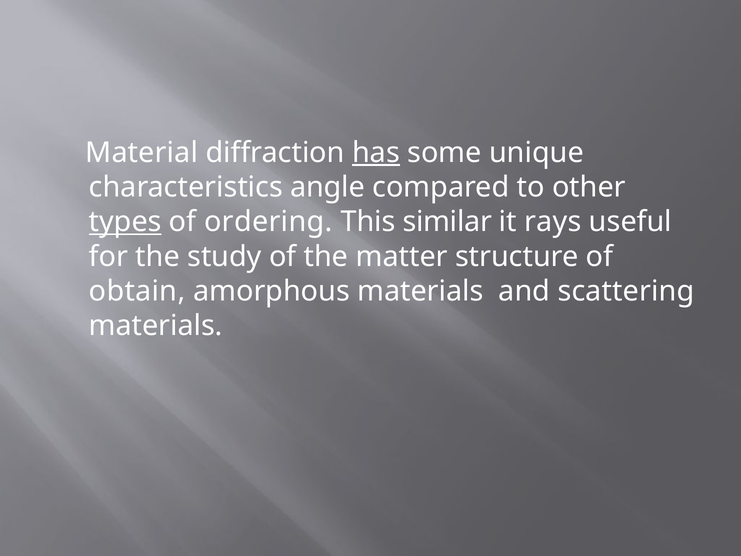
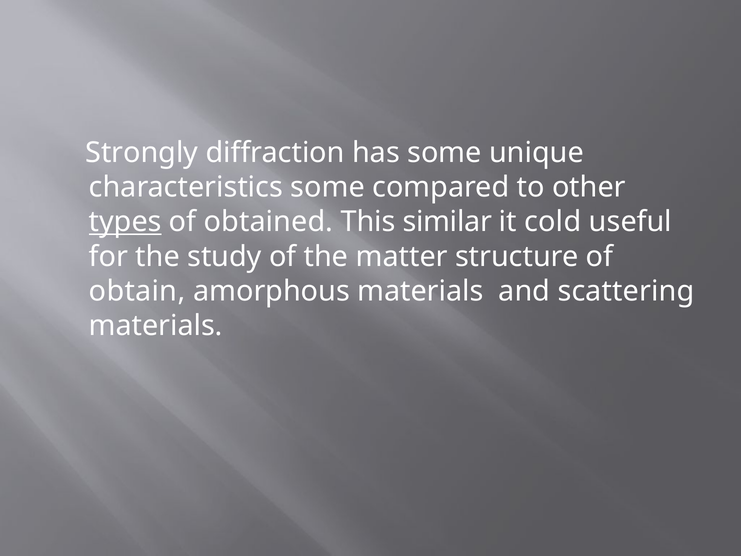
Material: Material -> Strongly (142, 153)
has underline: present -> none (376, 153)
characteristics angle: angle -> some (328, 187)
ordering: ordering -> obtained (268, 222)
rays: rays -> cold (553, 222)
